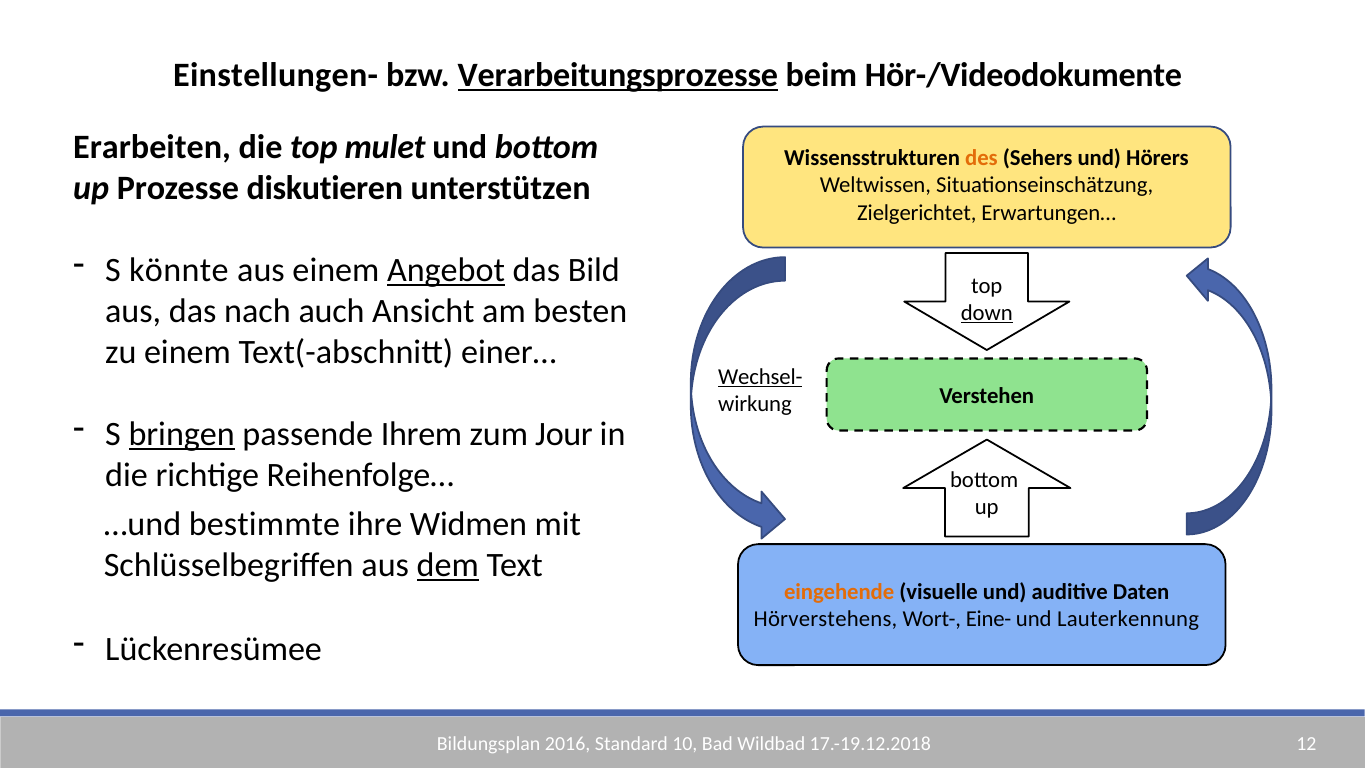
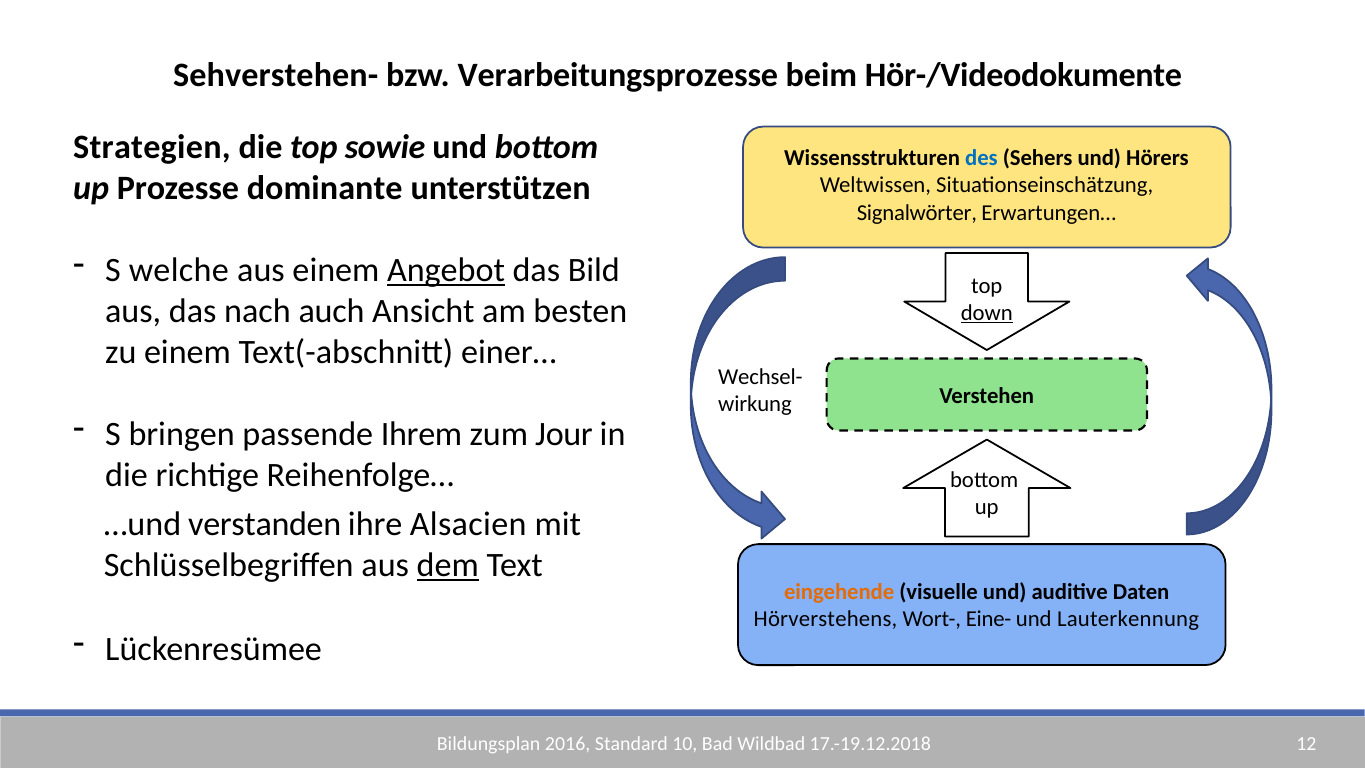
Einstellungen-: Einstellungen- -> Sehverstehen- (276, 75)
Verarbeitungsprozesse underline: present -> none (618, 75)
Erarbeiten: Erarbeiten -> Strategien (152, 147)
mulet: mulet -> sowie (385, 147)
des colour: orange -> blue (981, 158)
diskutieren: diskutieren -> dominante (325, 188)
Zielgerichtet: Zielgerichtet -> Signalwörter (917, 213)
könnte: könnte -> welche (179, 270)
Wechsel- underline: present -> none (760, 377)
bringen underline: present -> none (182, 434)
bestimmte: bestimmte -> verstanden (265, 524)
Widmen: Widmen -> Alsacien (468, 524)
